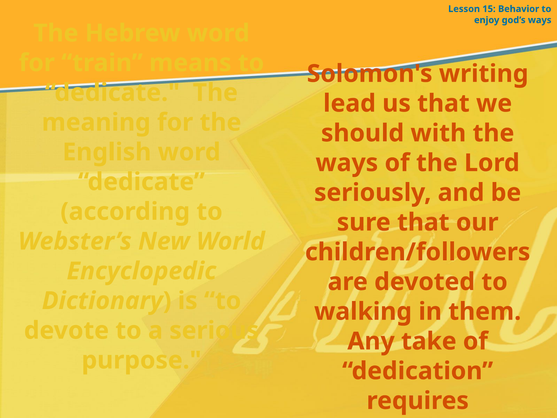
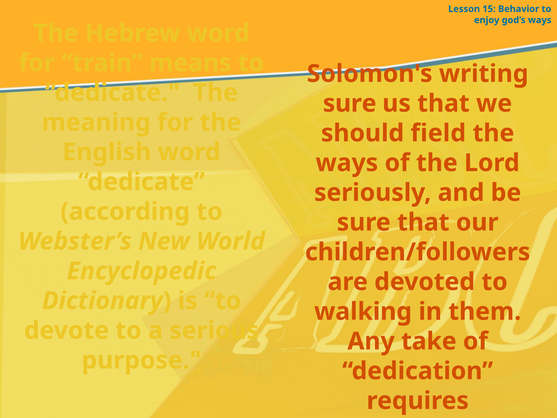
lead: lead -> sure (350, 103)
with: with -> field (438, 133)
